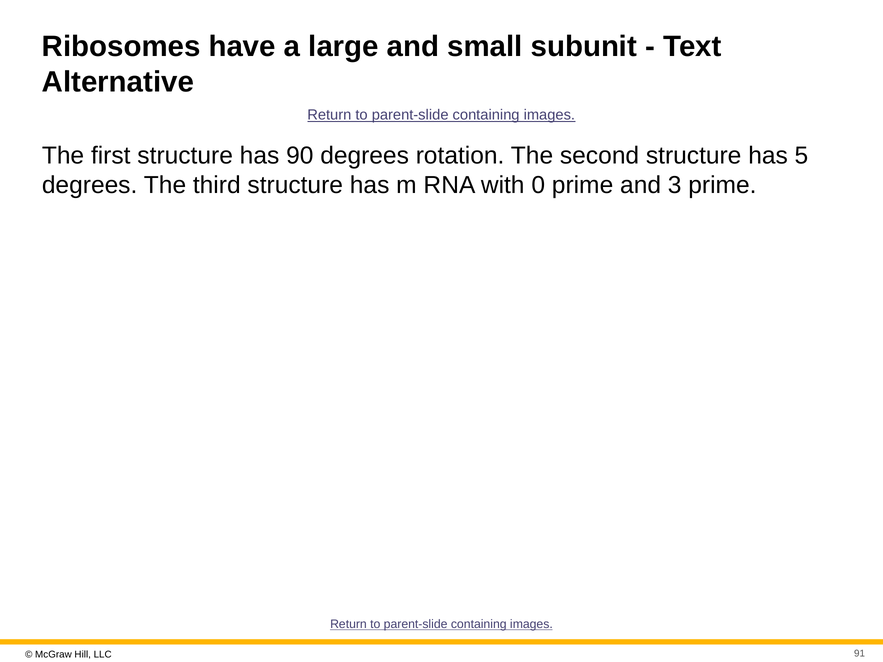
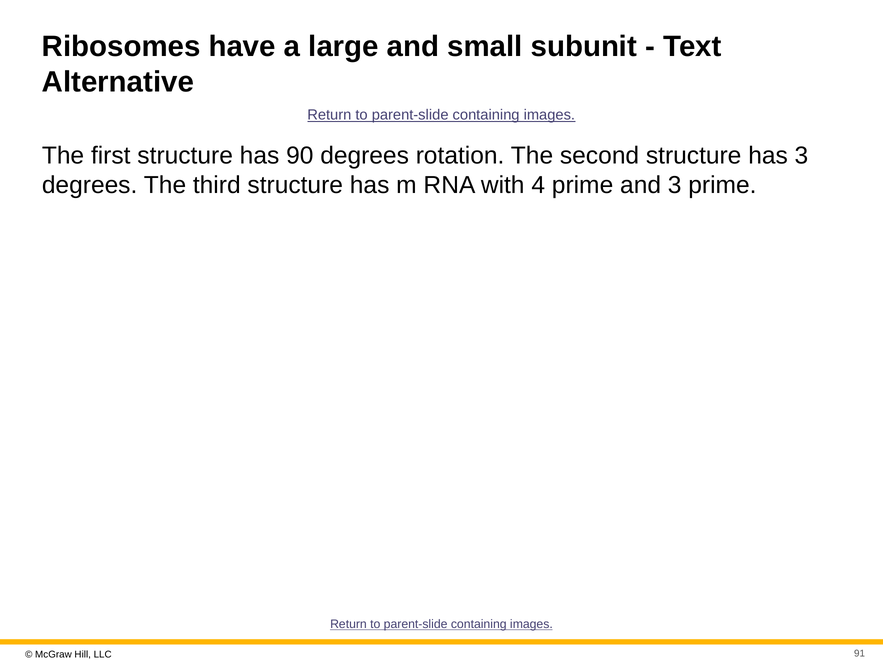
has 5: 5 -> 3 (801, 156)
0: 0 -> 4 (538, 185)
